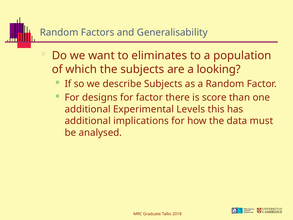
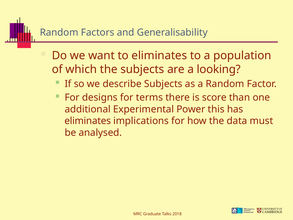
for factor: factor -> terms (149, 97)
Levels: Levels -> Power (191, 109)
additional: additional -> eliminates (88, 121)
